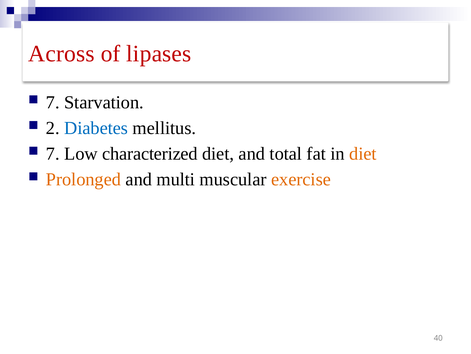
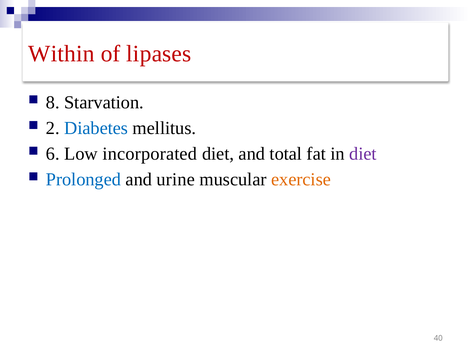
Across: Across -> Within (61, 53)
7: 7 -> 8 (53, 102)
7: 7 -> 6 (53, 154)
characterized: characterized -> incorporated (150, 154)
diet colour: orange -> purple (363, 154)
Prolonged colour: orange -> blue (83, 179)
multi: multi -> urine (176, 179)
